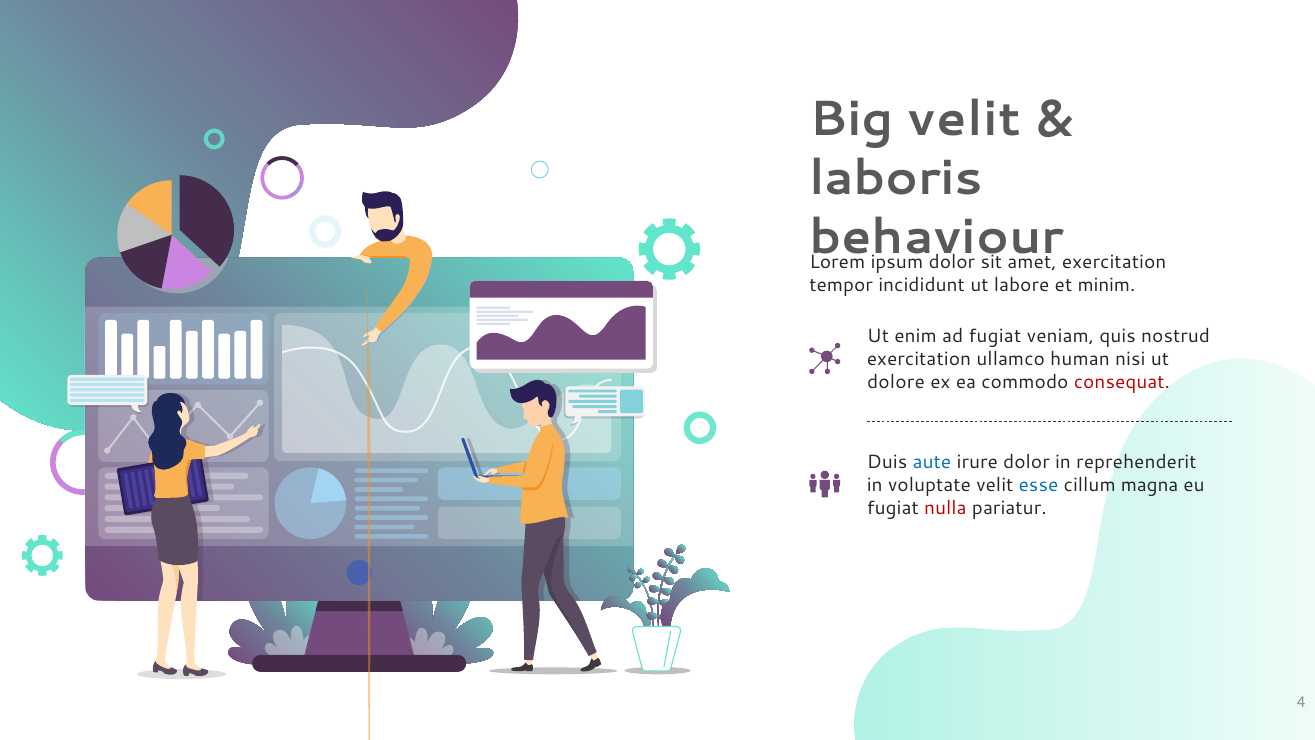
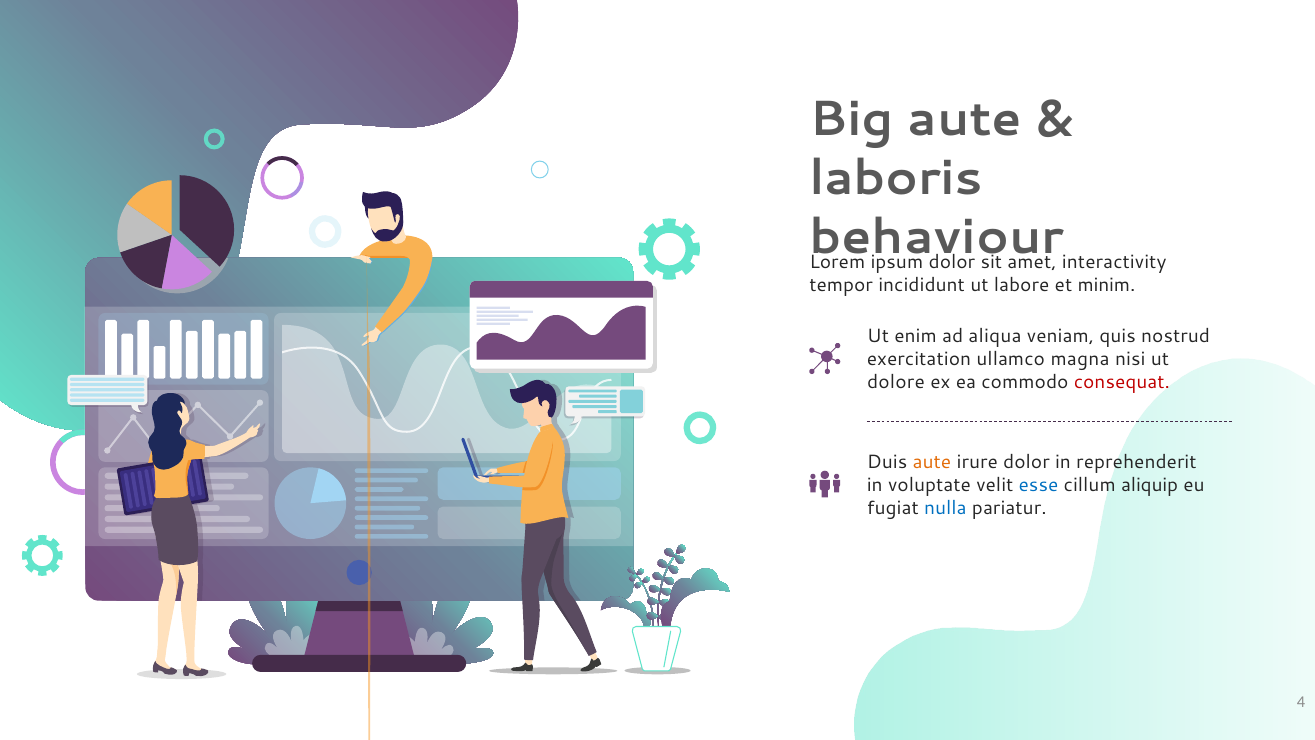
Big velit: velit -> aute (965, 119)
exercitation: exercitation -> interactivity (1114, 262)
ad fugiat: fugiat -> aliqua (995, 336)
human: human -> magna (1080, 359)
aute colour: blue -> orange (932, 462)
magna: magna -> aliquip (1150, 485)
nulla colour: red -> blue (945, 508)
